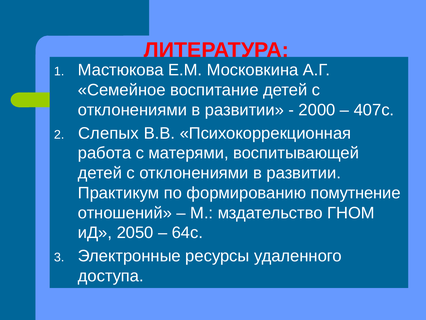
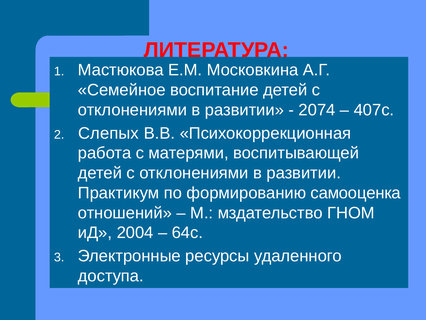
2000: 2000 -> 2074 (317, 110)
помутнение: помутнение -> самооценка (356, 193)
2050: 2050 -> 2004 (135, 232)
